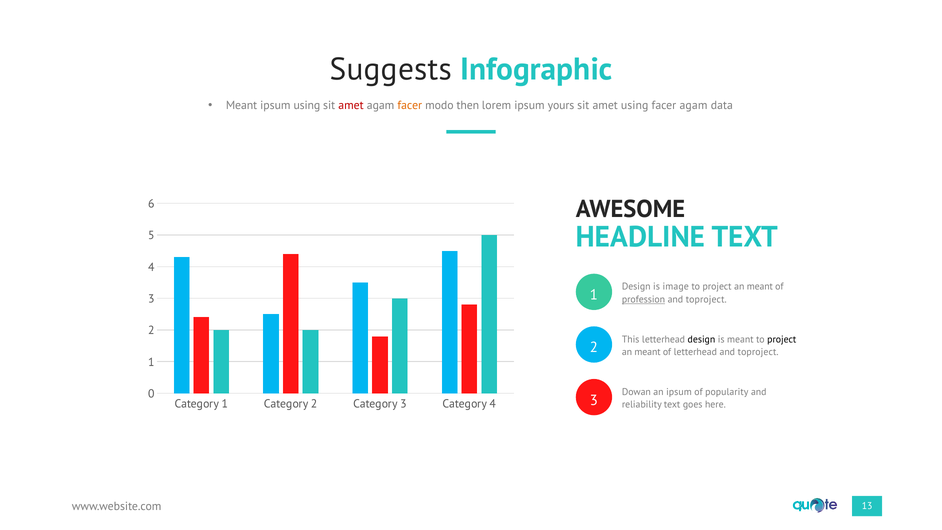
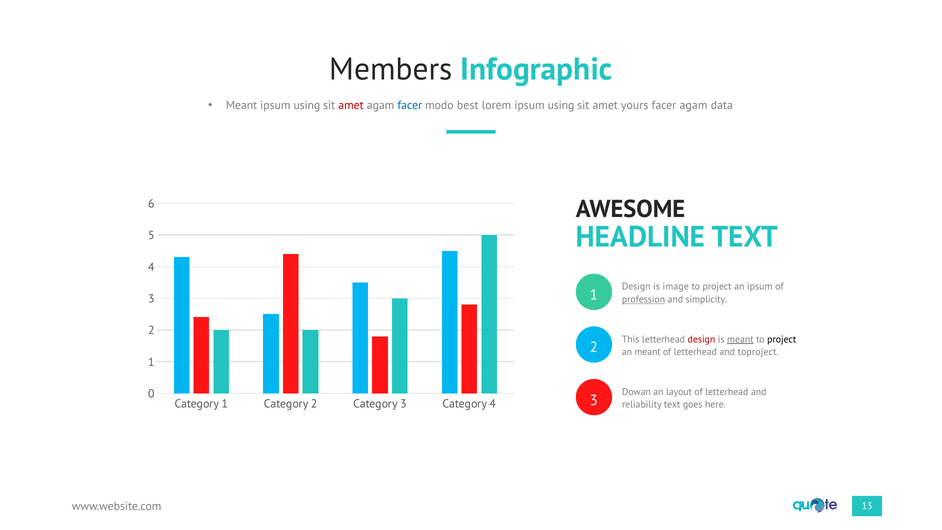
Suggests: Suggests -> Members (391, 69)
facer colour: orange -> blue (410, 105)
then: then -> best (468, 105)
lorem ipsum yours: yours -> using (561, 105)
amet using: using -> yours (635, 105)
meant: meant -> ipsum (760, 287)
toproject: toproject -> simplicity (706, 299)
design colour: black -> red (701, 339)
meant underline: none -> present (740, 339)
an ipsum: ipsum -> layout (679, 392)
popularity: popularity -> letterhead (727, 392)
